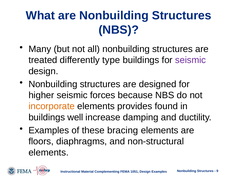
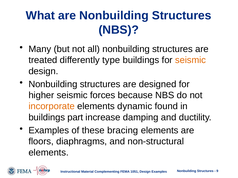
seismic colour: purple -> orange (191, 60)
provides: provides -> dynamic (135, 107)
well: well -> part (75, 118)
